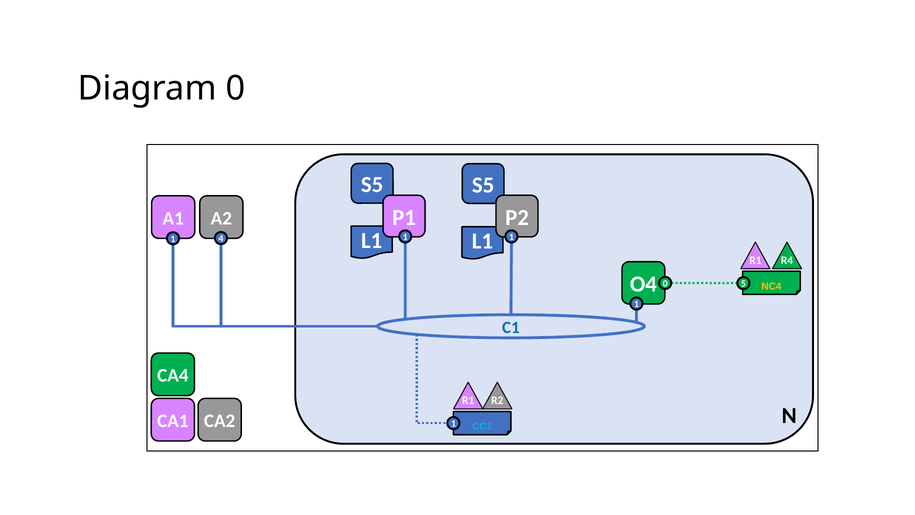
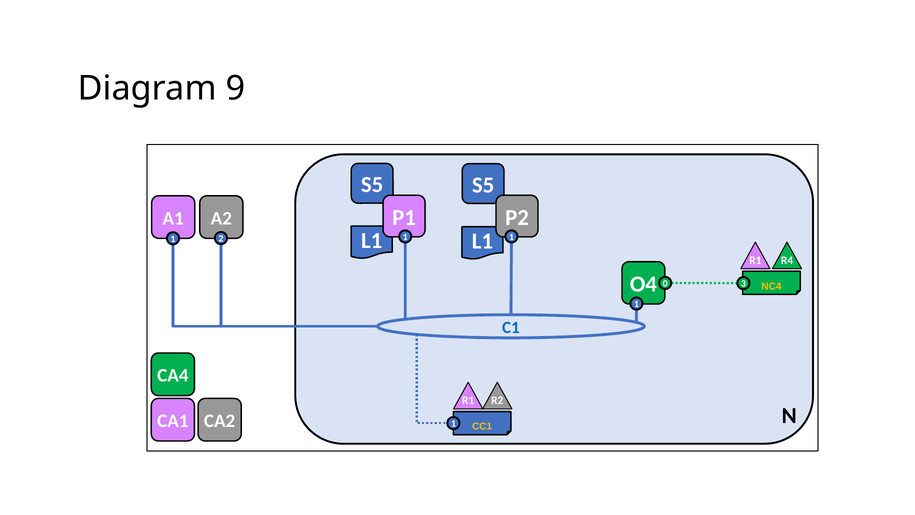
Diagram 0: 0 -> 9 (235, 88)
4: 4 -> 2 (221, 239)
5: 5 -> 3 (743, 284)
CC1 colour: light blue -> yellow (482, 426)
